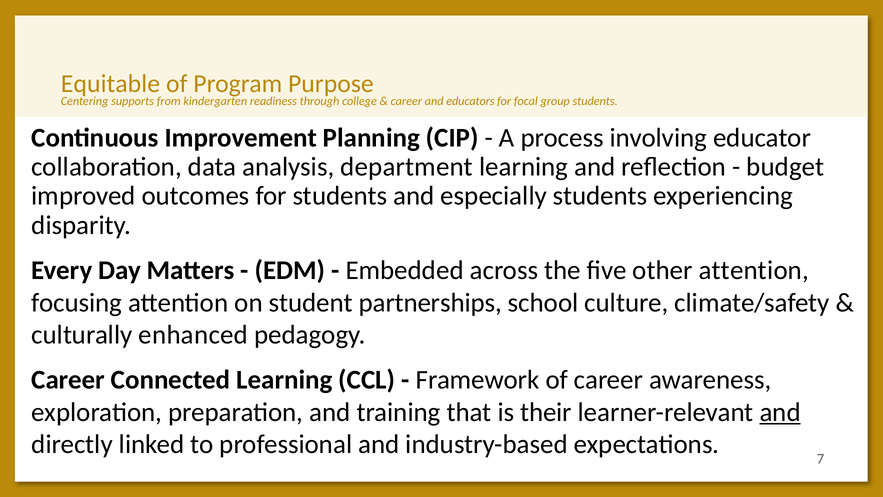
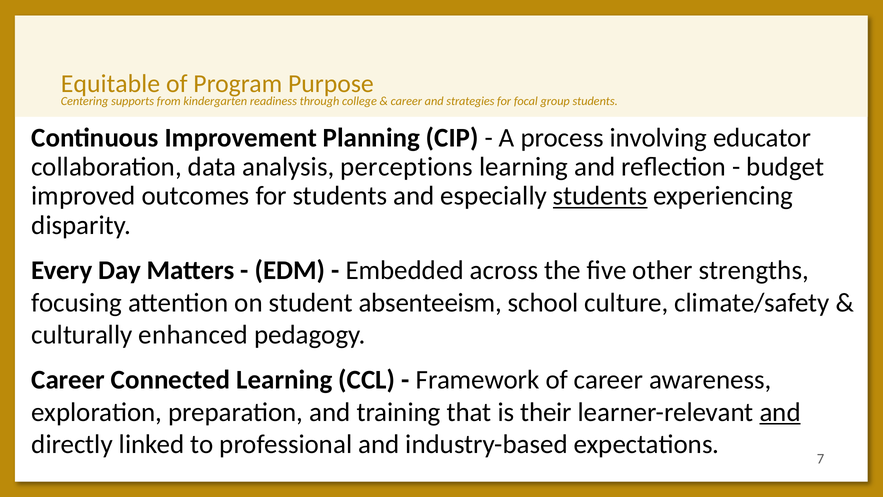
educators: educators -> strategies (470, 101)
analysis department: department -> perceptions (407, 167)
students underline: none -> present (600, 196)
other attention: attention -> strengths (754, 270)
partnerships: partnerships -> absenteeism (430, 303)
